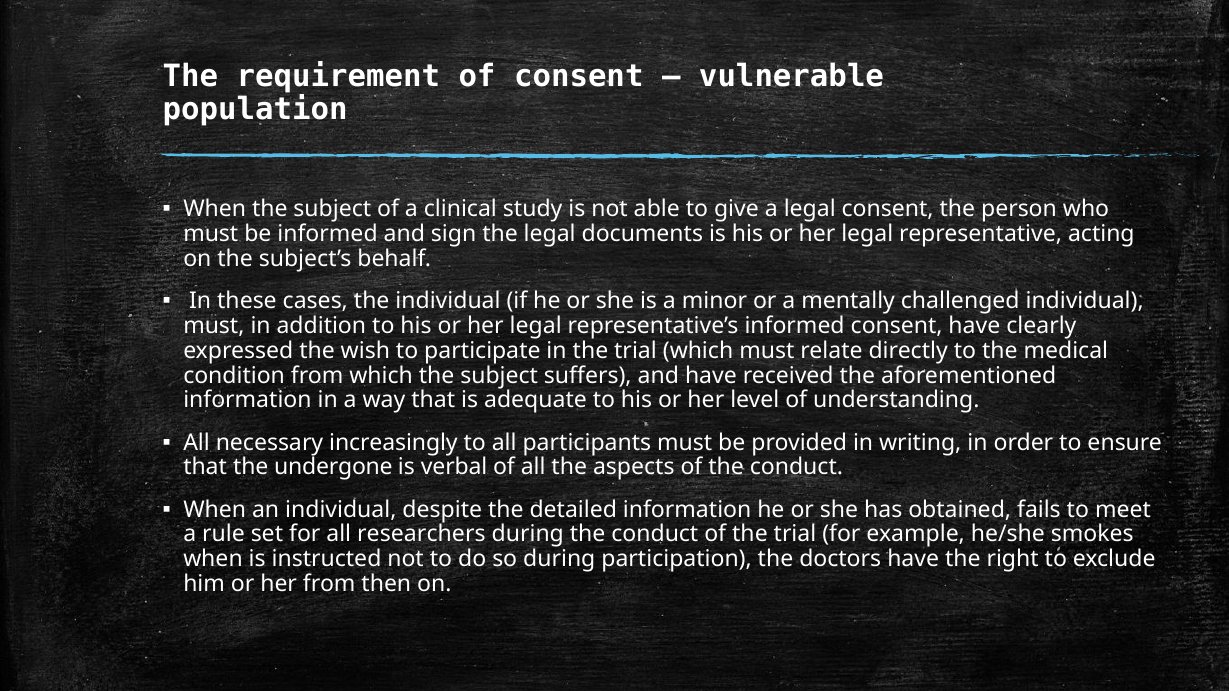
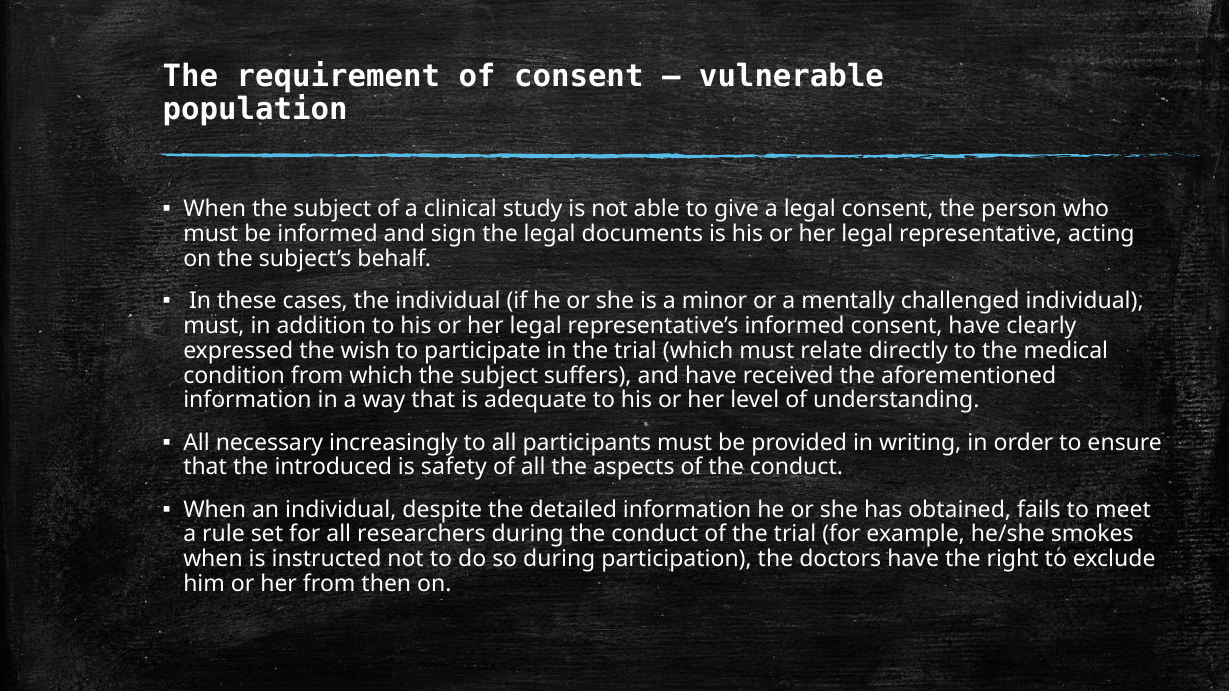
undergone: undergone -> introduced (333, 468)
verbal: verbal -> safety (454, 468)
